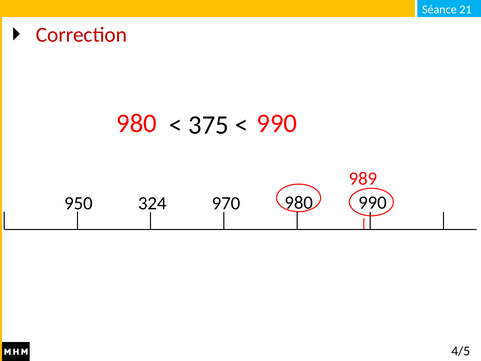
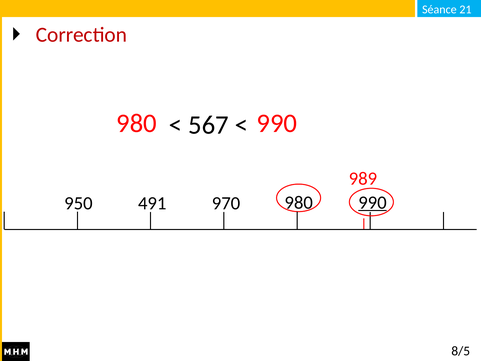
375: 375 -> 567 (208, 125)
324: 324 -> 491 (152, 203)
990 underline: none -> present (372, 202)
4/5: 4/5 -> 8/5 (461, 351)
